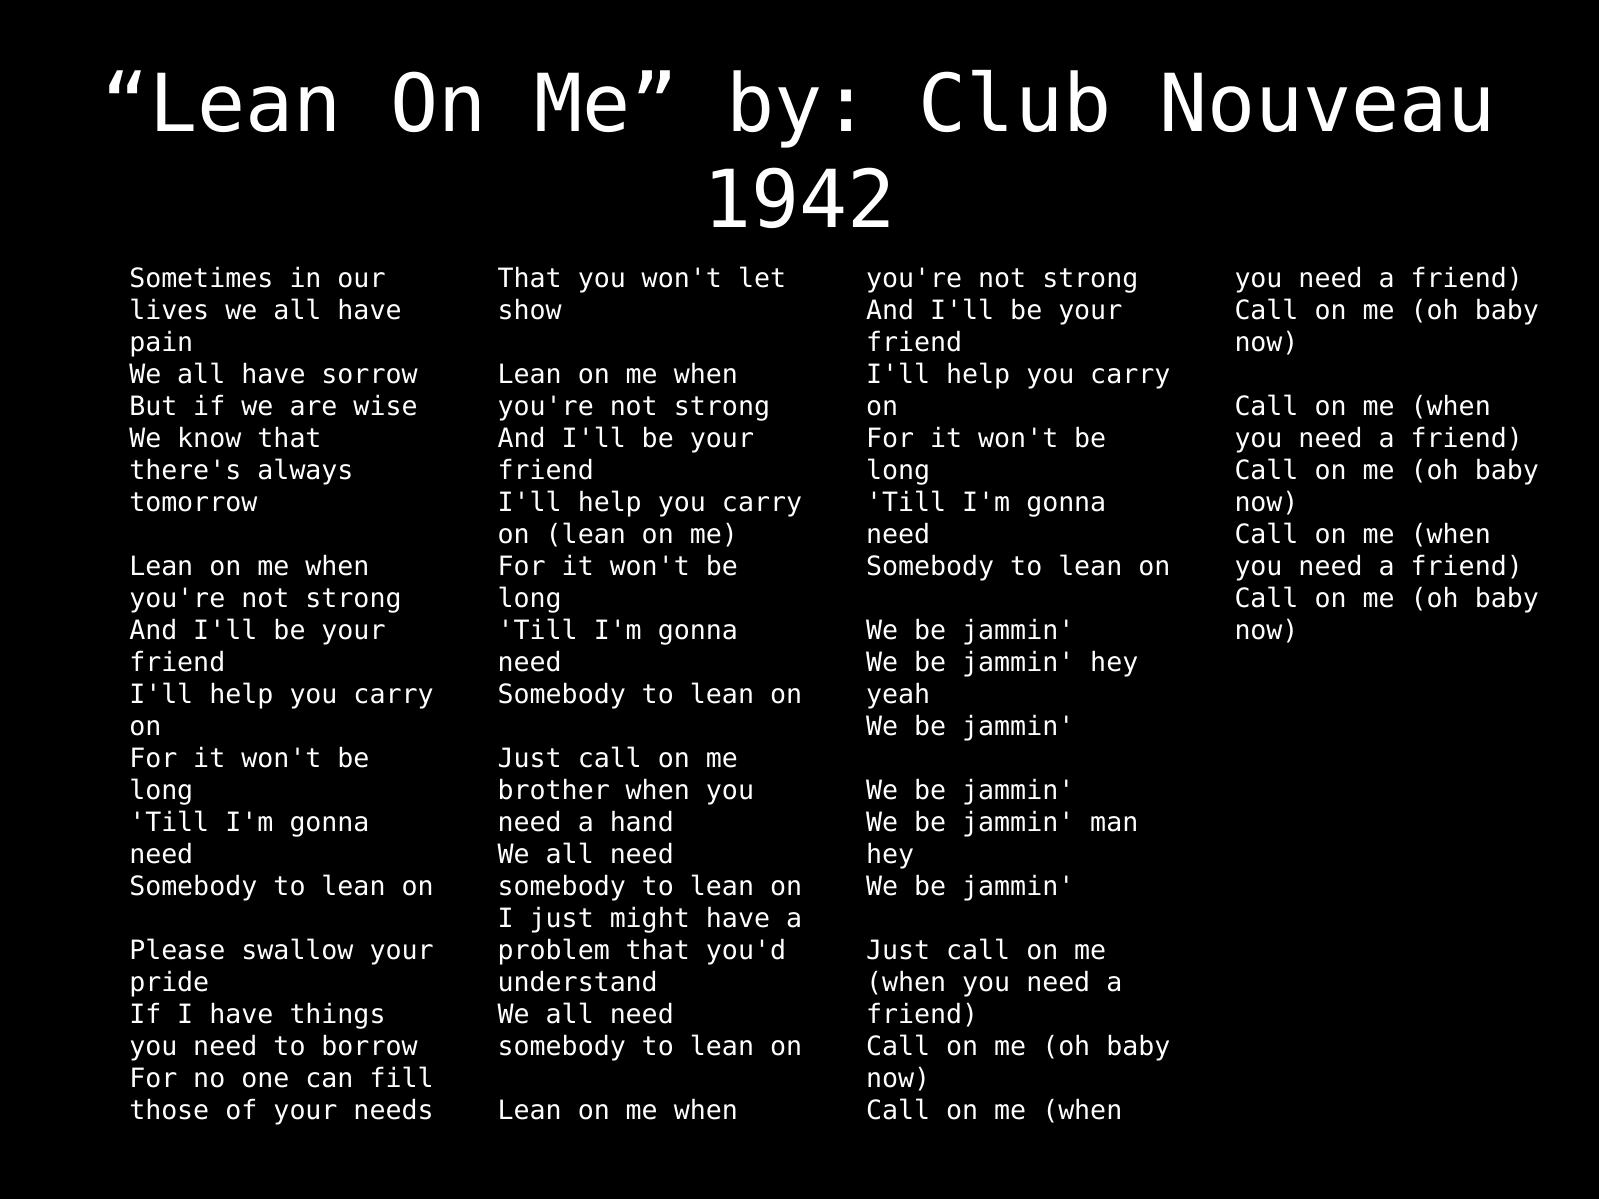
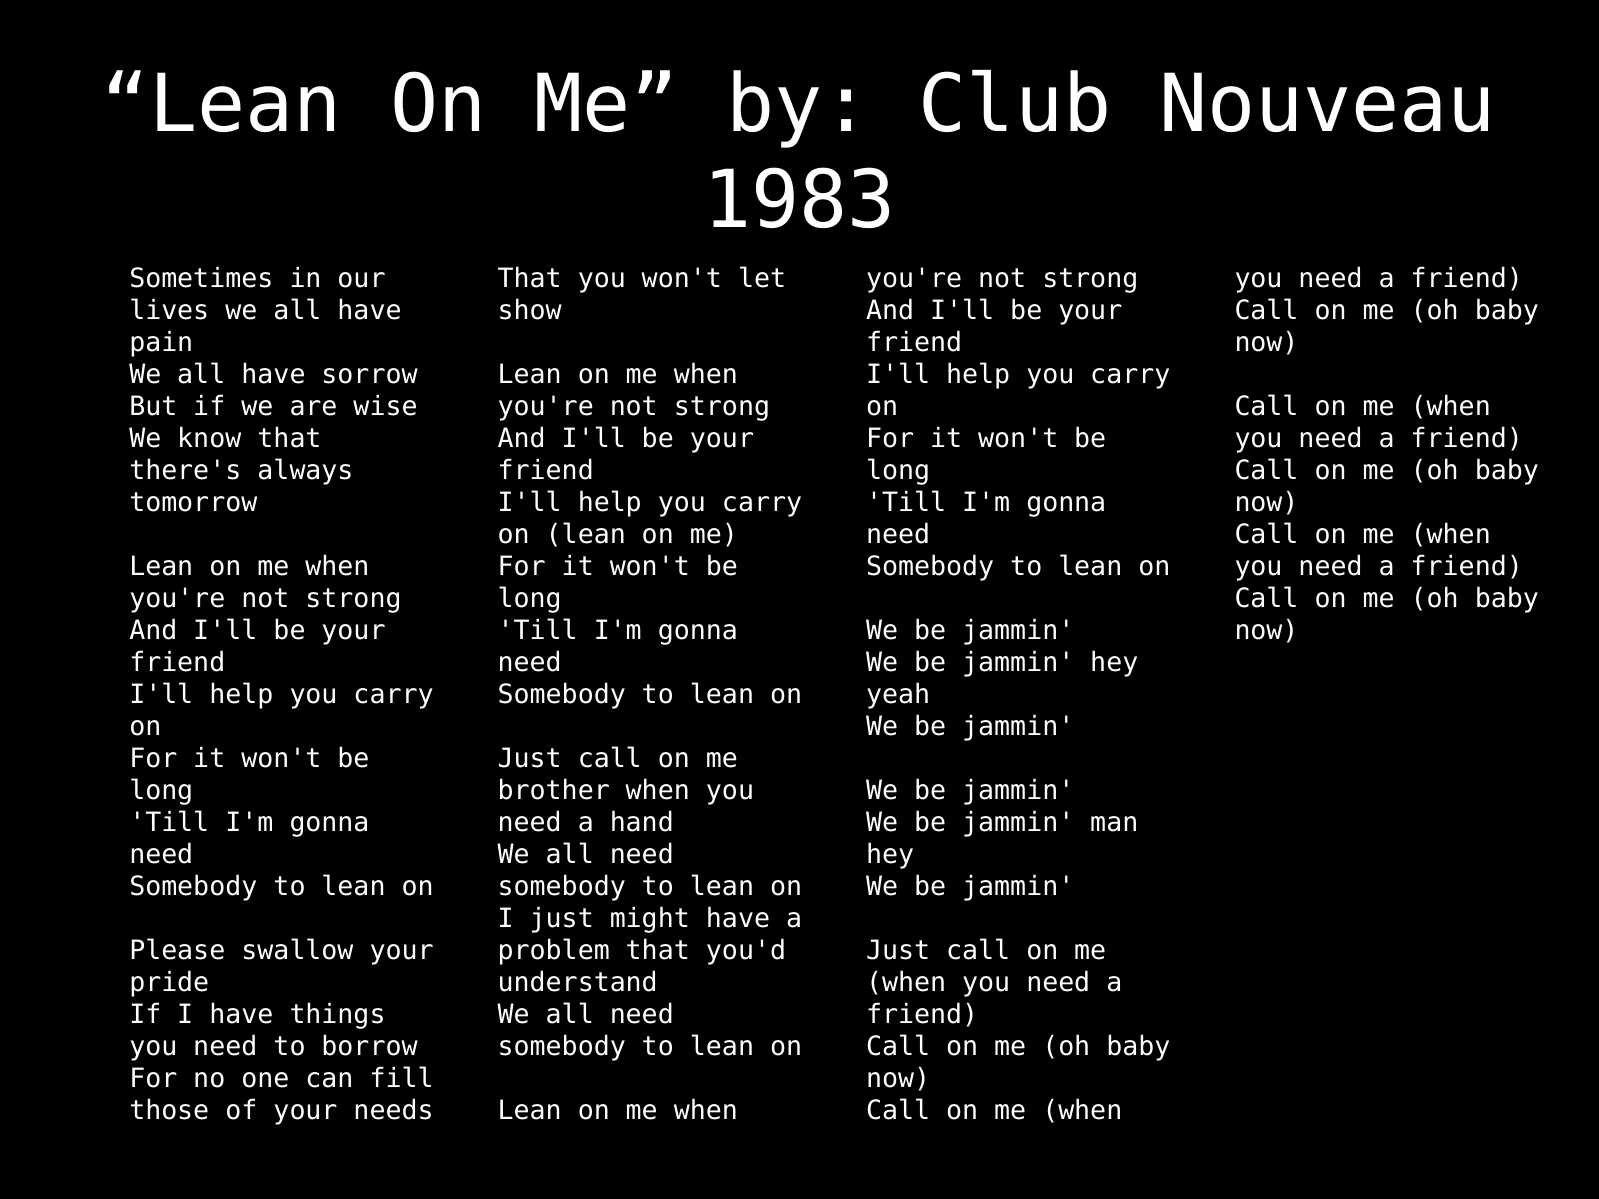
1942: 1942 -> 1983 (799, 202)
